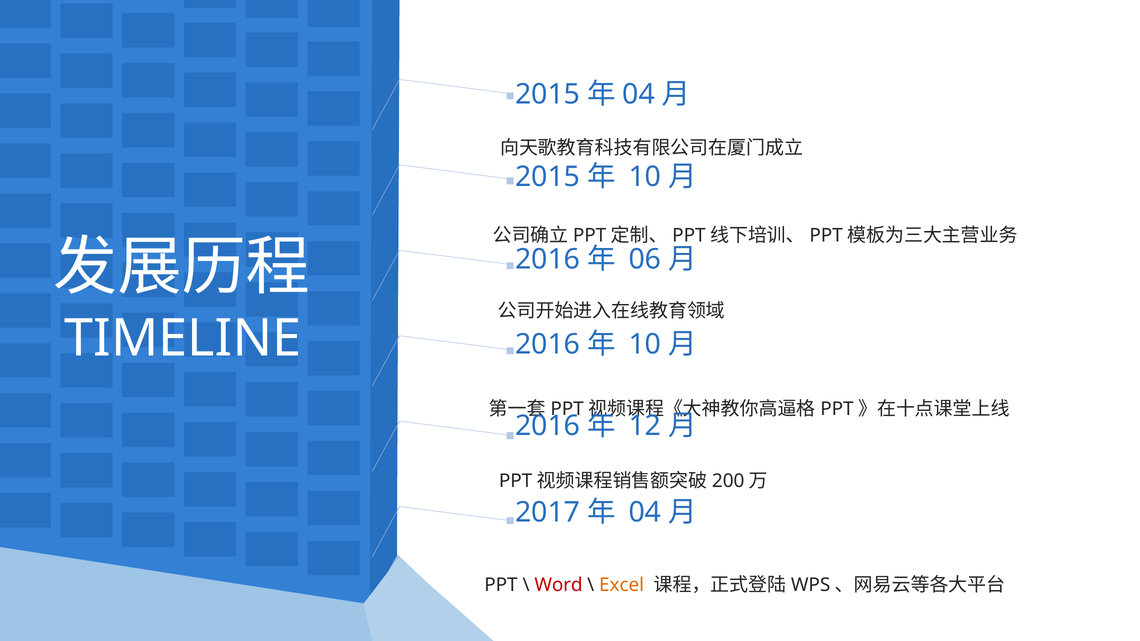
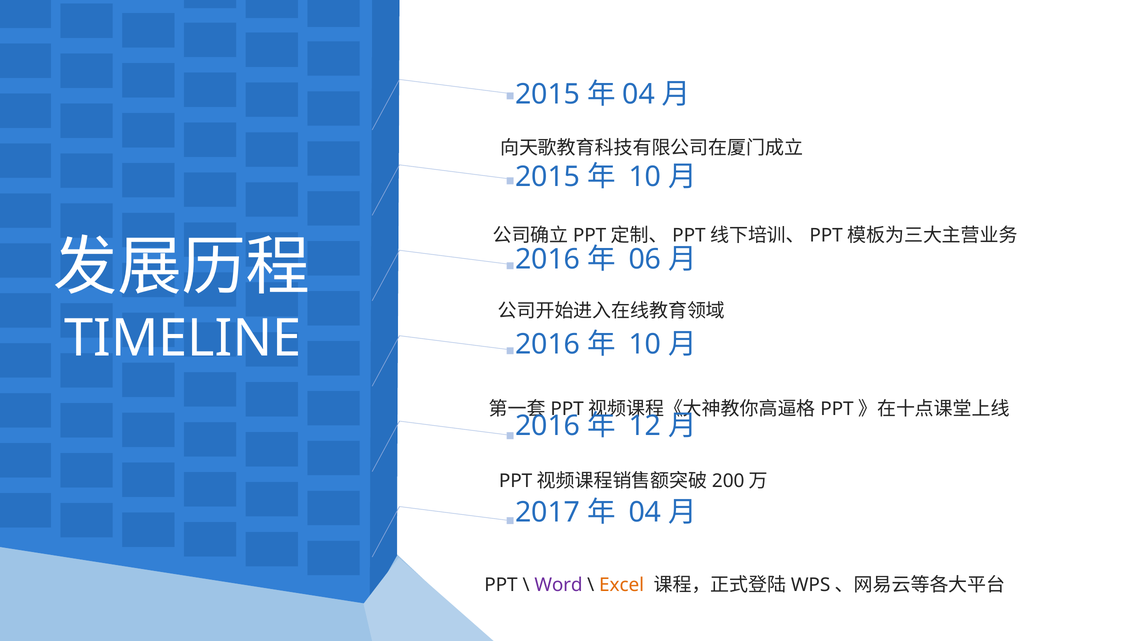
Word colour: red -> purple (559, 585)
